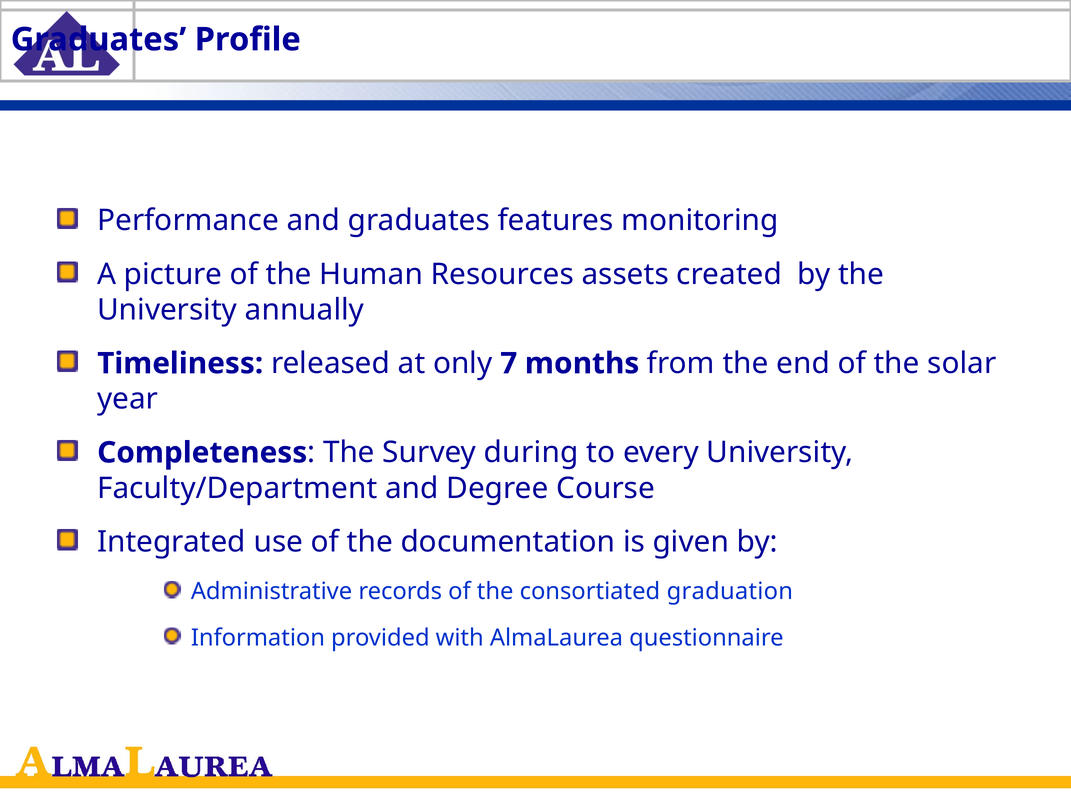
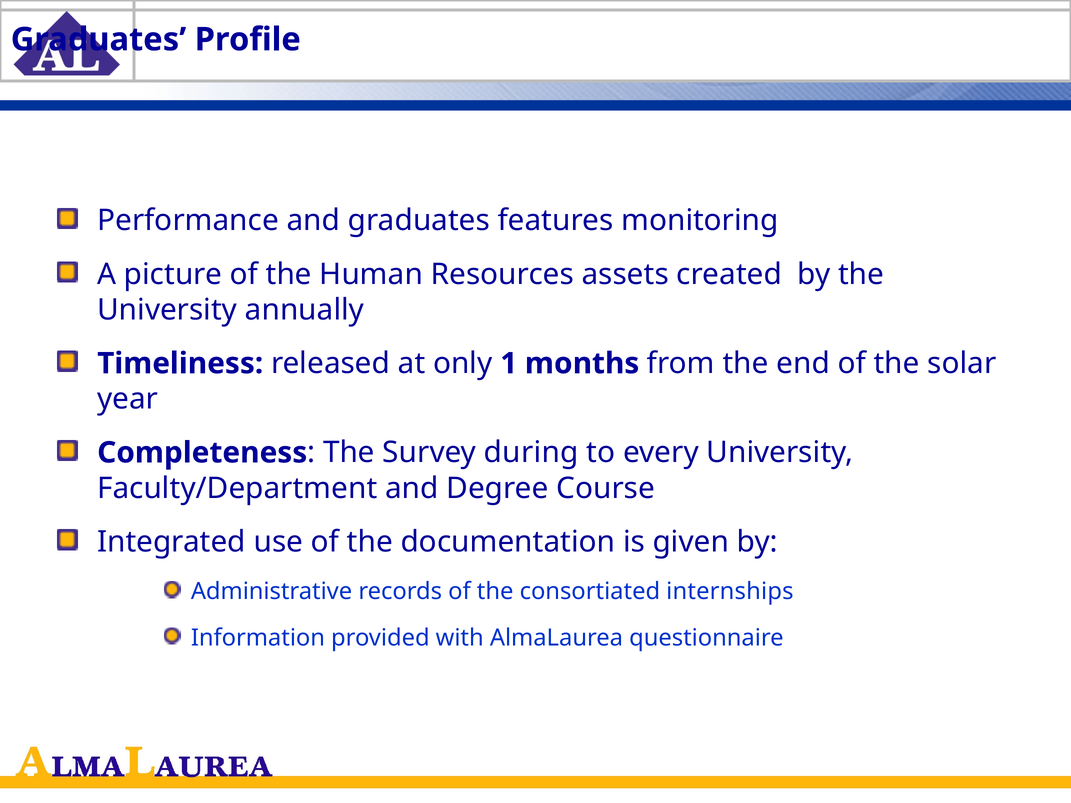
7: 7 -> 1 (509, 364)
graduation: graduation -> internships (730, 592)
